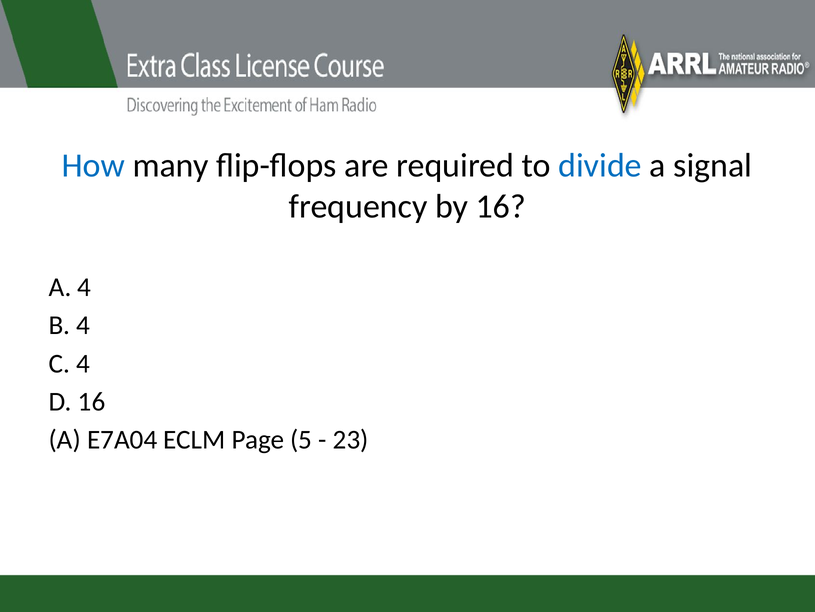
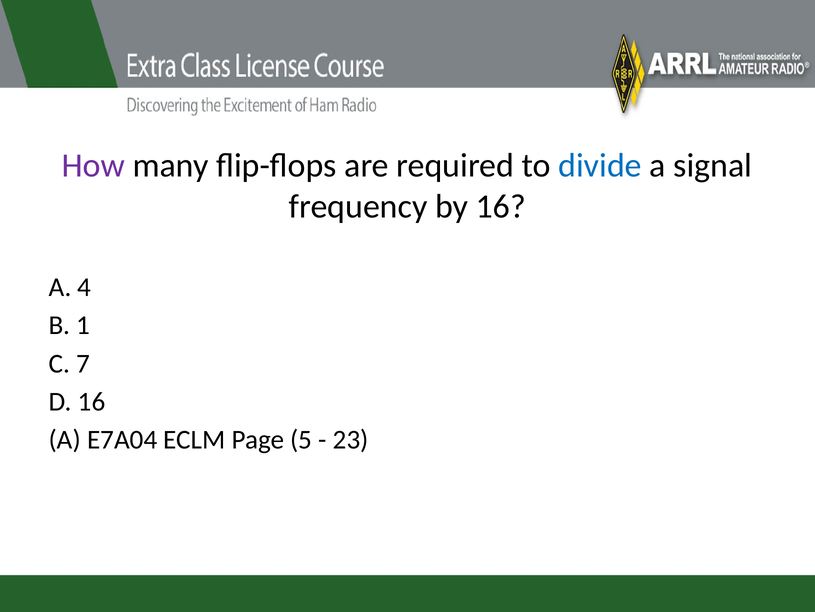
How colour: blue -> purple (93, 165)
B 4: 4 -> 1 (83, 325)
C 4: 4 -> 7 (83, 363)
